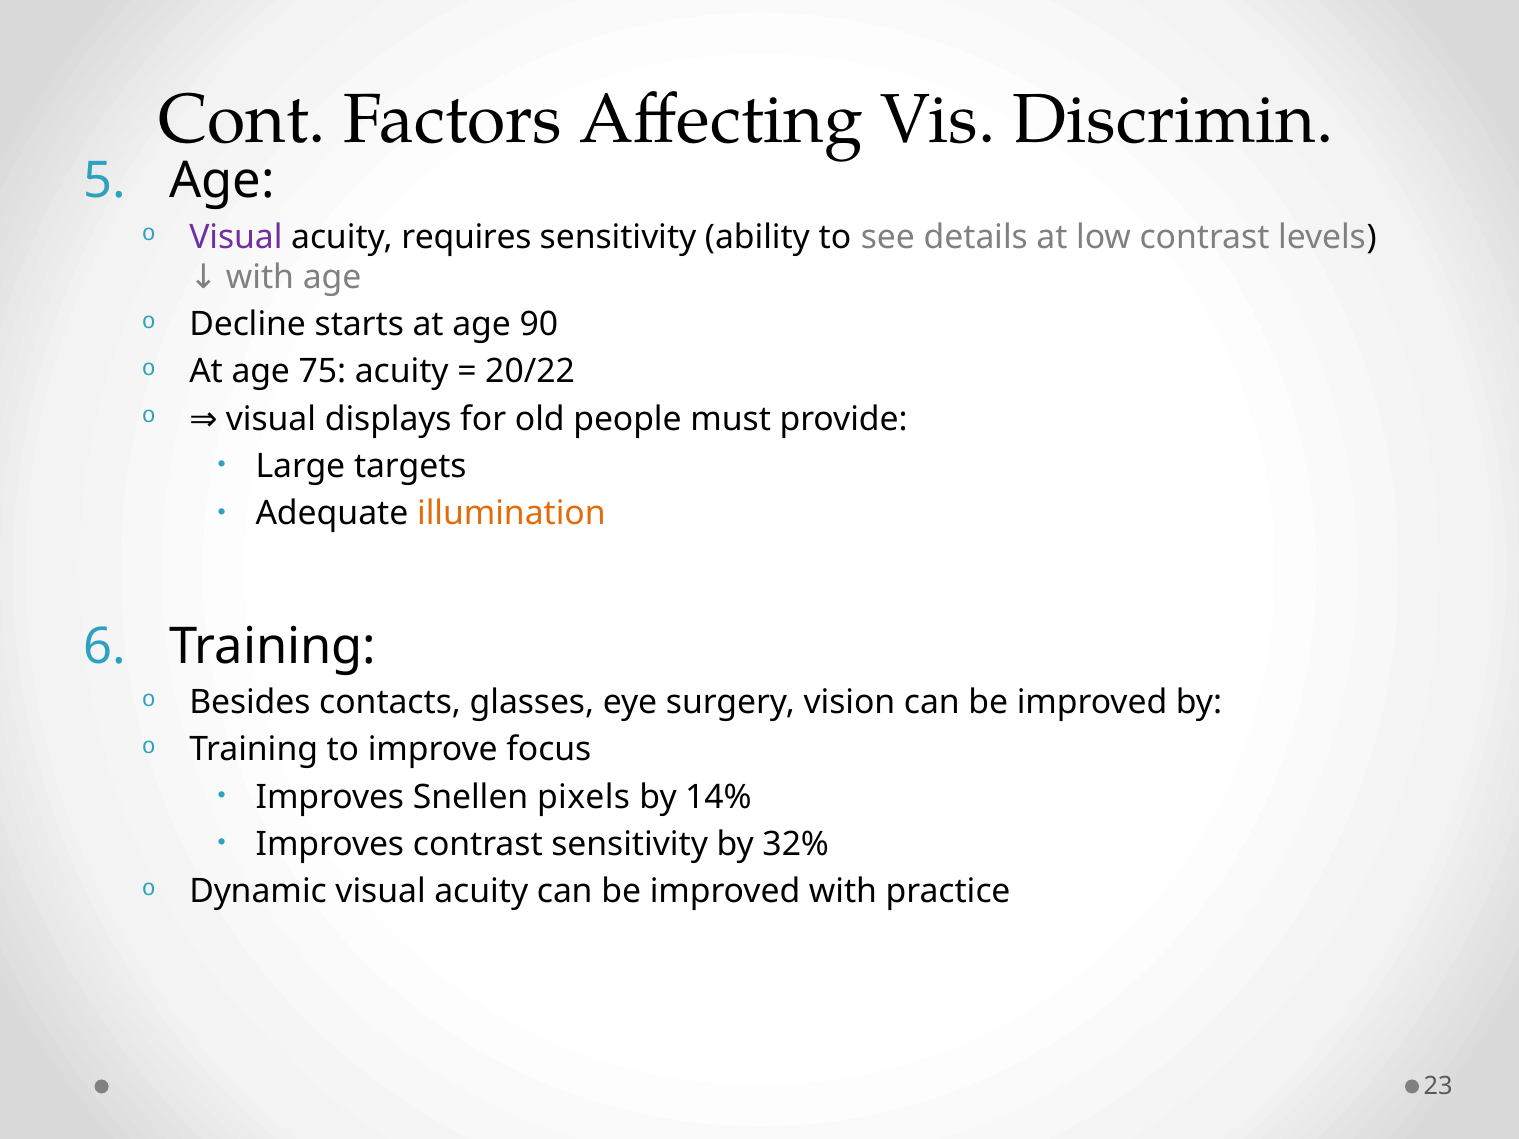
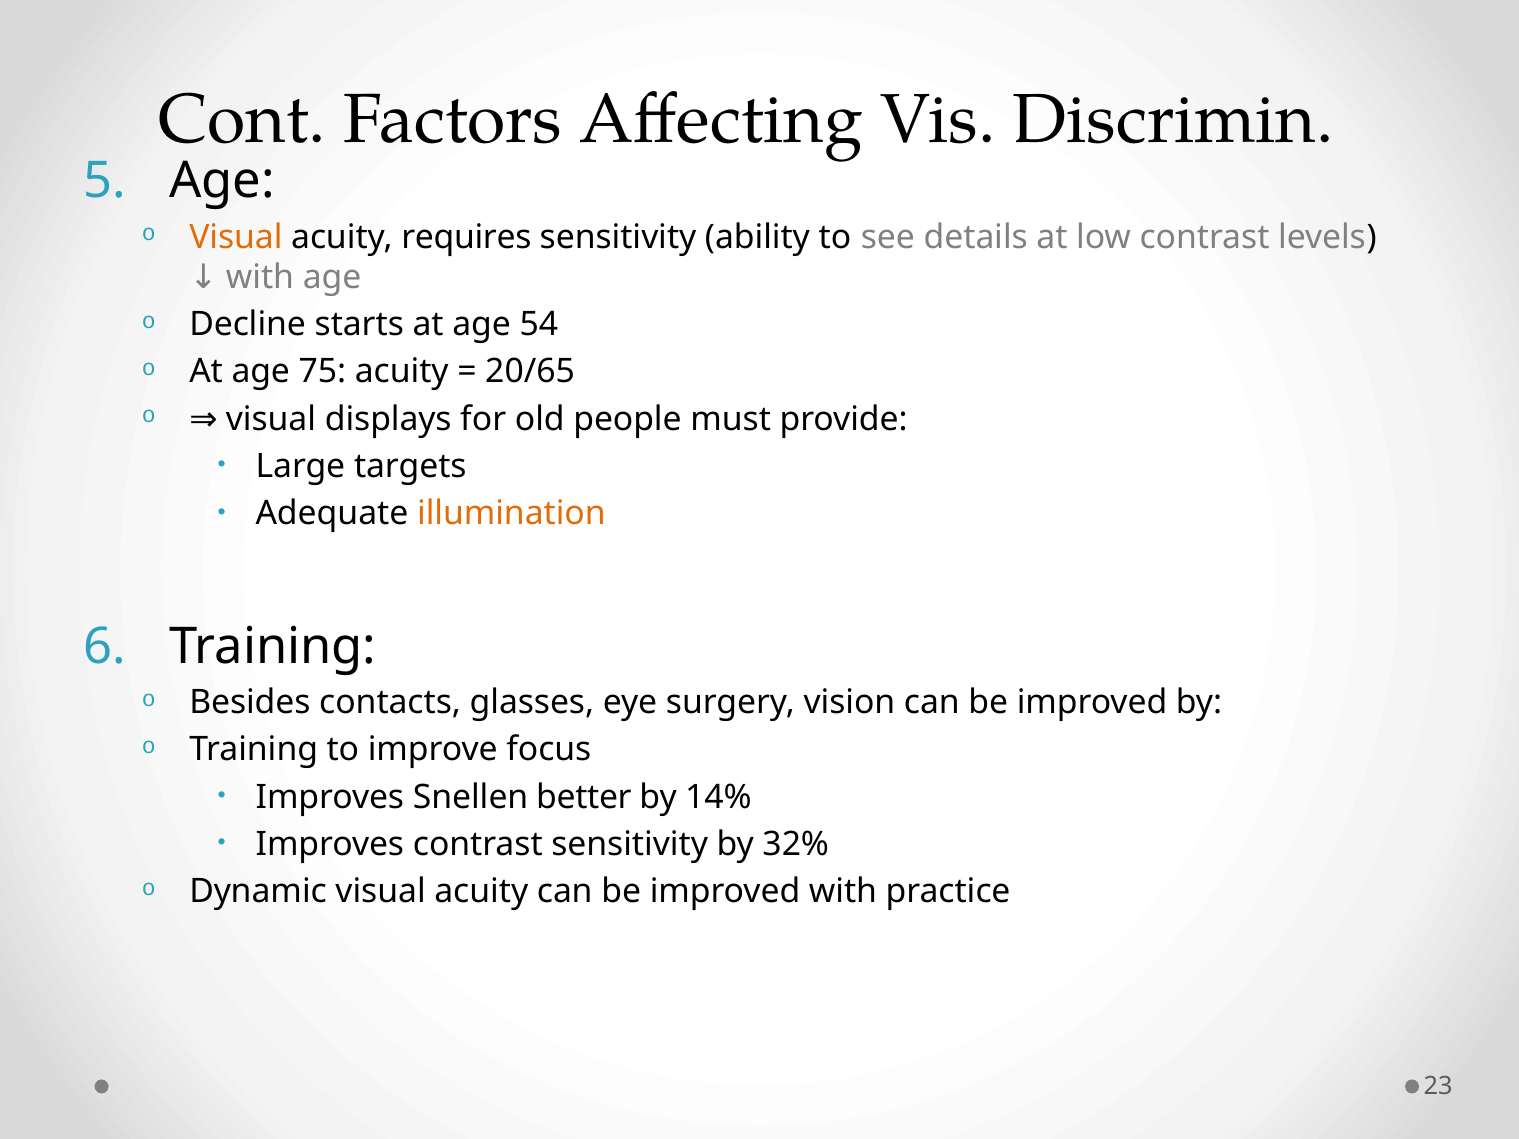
Visual colour: purple -> orange (236, 237)
90: 90 -> 54 (539, 325)
20/22: 20/22 -> 20/65 (530, 372)
pixels: pixels -> better (584, 797)
